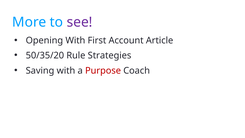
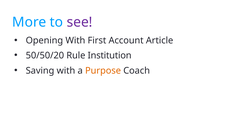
50/35/20: 50/35/20 -> 50/50/20 (45, 55)
Strategies: Strategies -> Institution (110, 55)
Purpose colour: red -> orange (103, 70)
